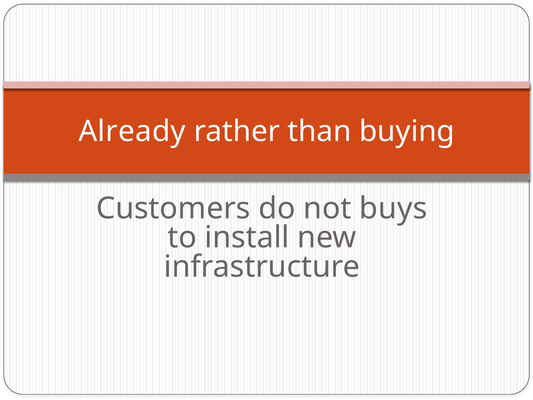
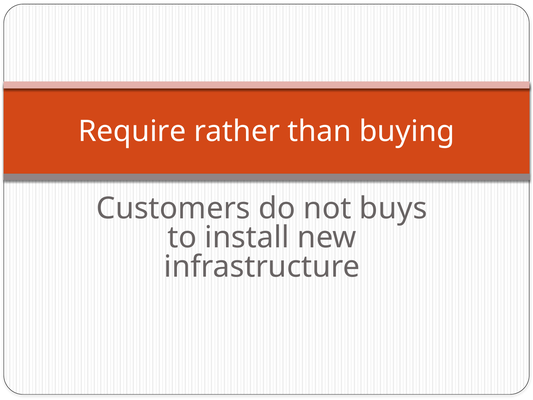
Already: Already -> Require (132, 131)
